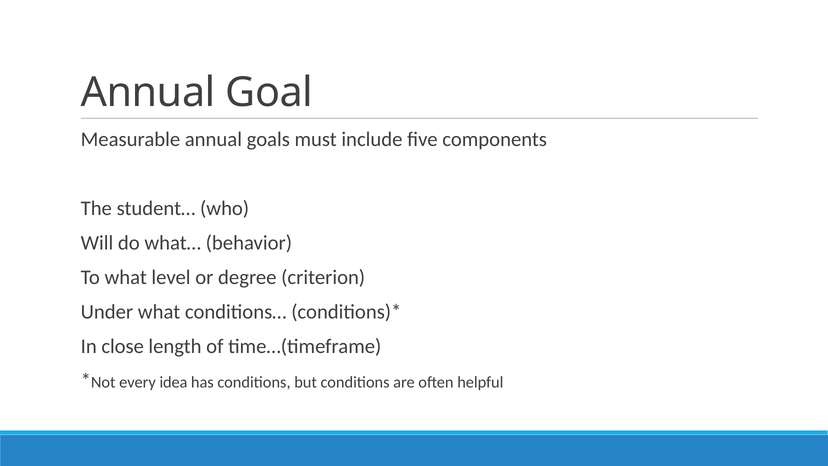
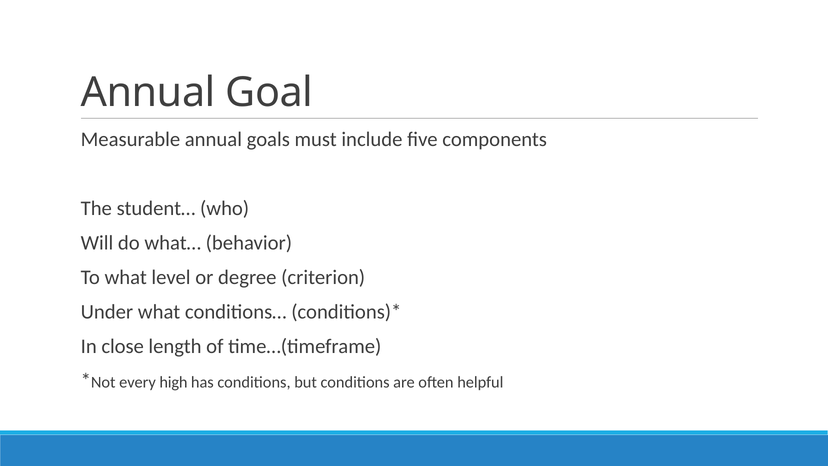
idea: idea -> high (173, 382)
